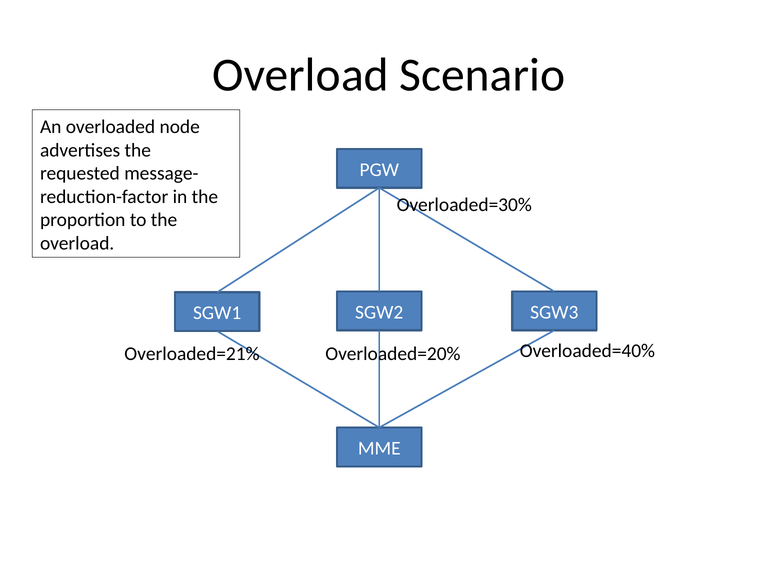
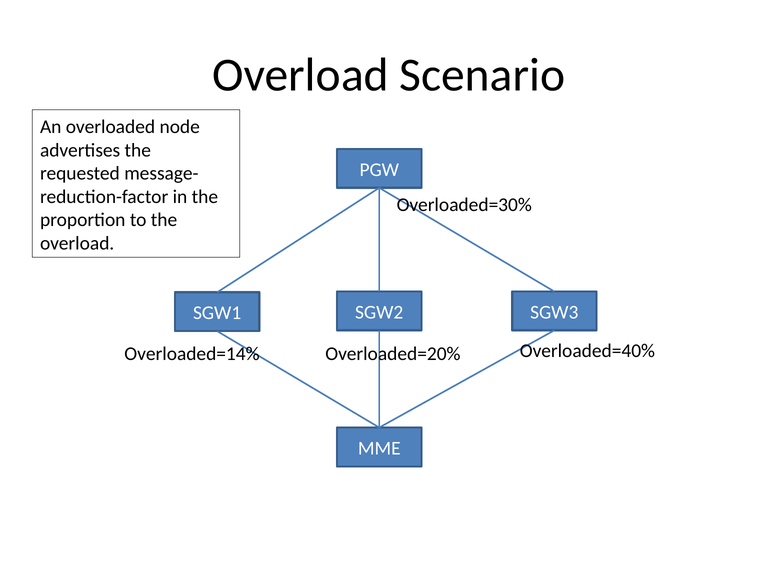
Overloaded=21%: Overloaded=21% -> Overloaded=14% (192, 354)
